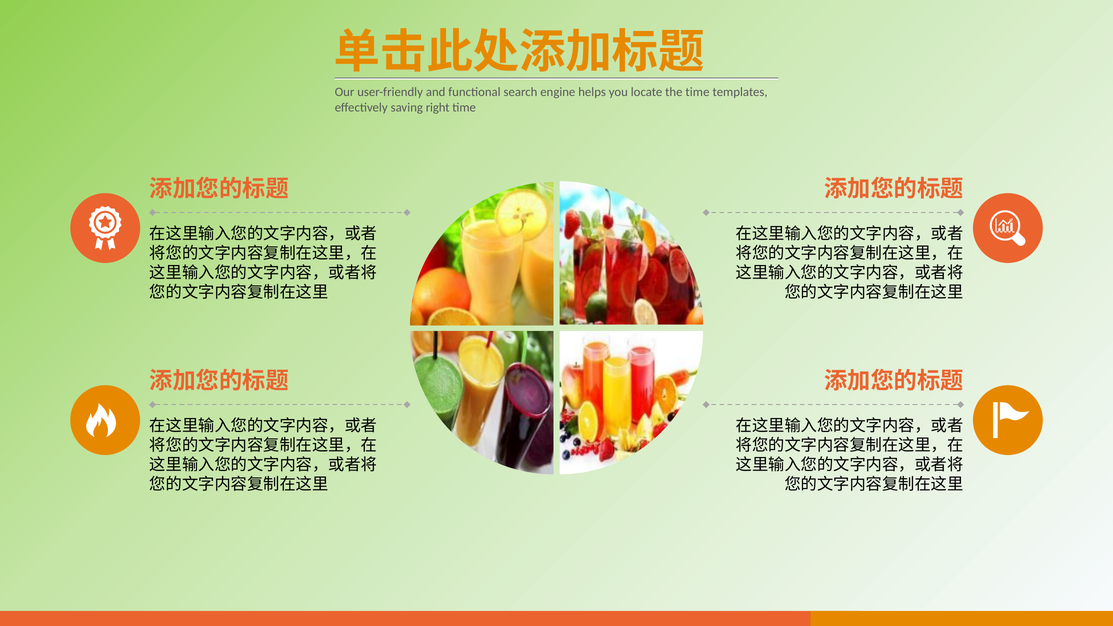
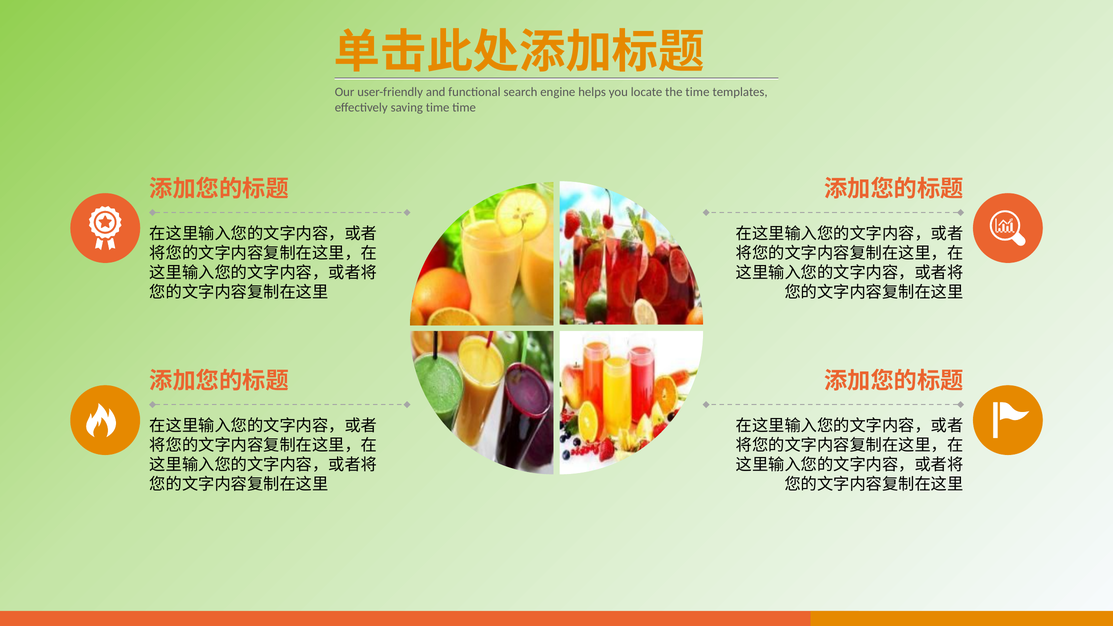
saving right: right -> time (438, 107)
